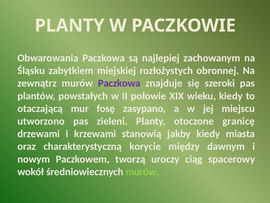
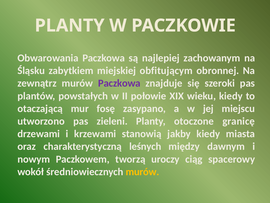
rozłożystych: rozłożystych -> obfitującym (166, 71)
korycie: korycie -> leśnych (145, 146)
murów colour: light green -> yellow (142, 171)
